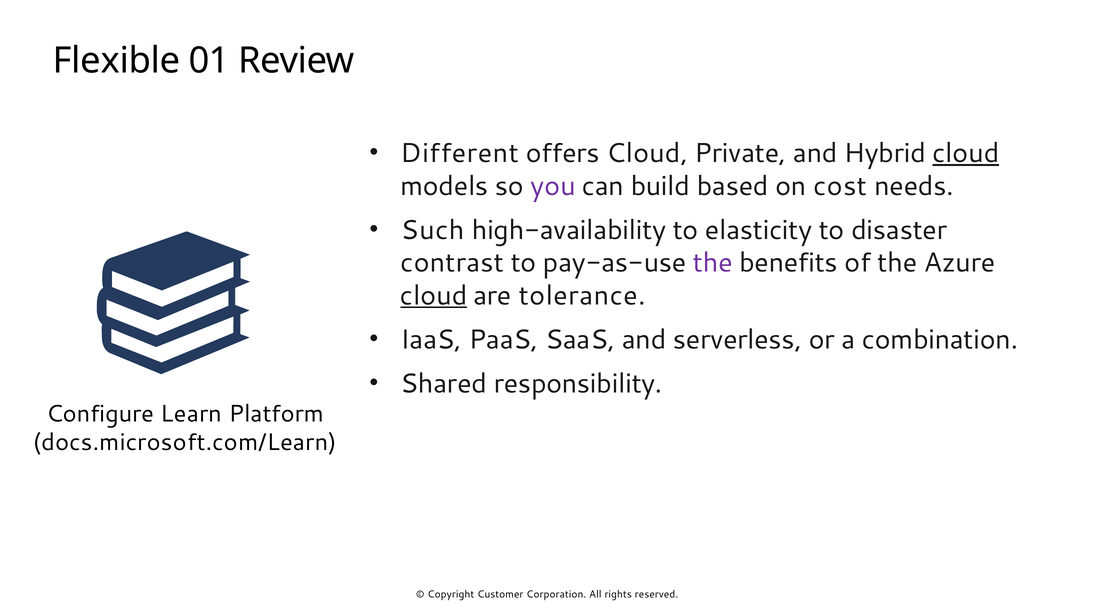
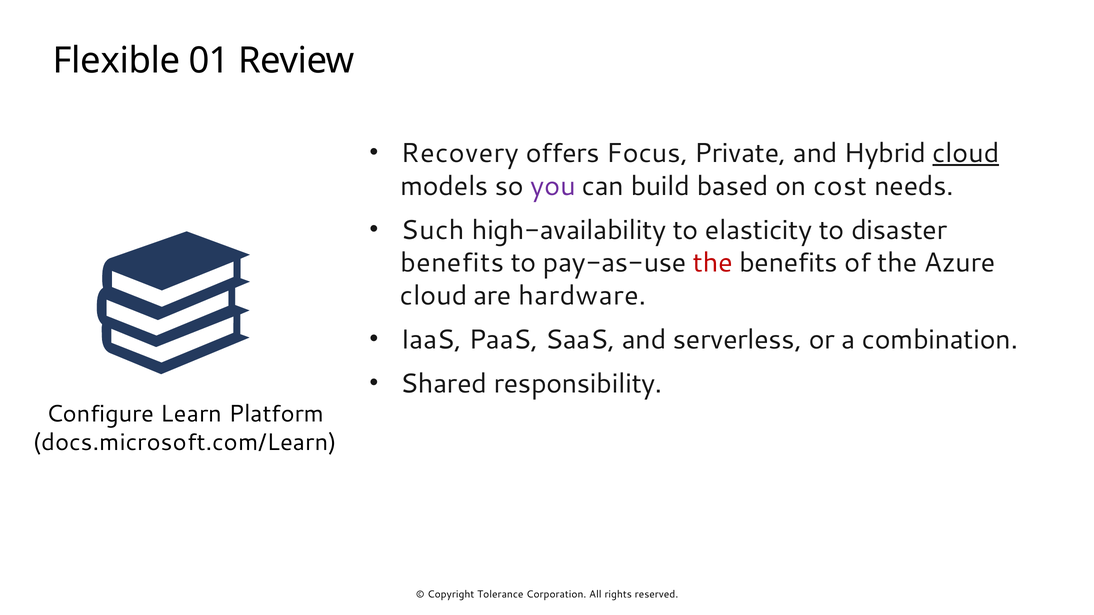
Different: Different -> Recovery (460, 153)
offers Cloud: Cloud -> Focus (647, 153)
contrast: contrast -> benefits (452, 263)
the colour: purple -> red (713, 263)
cloud underline: present -> none (434, 296)
tolerance: tolerance -> hardware (582, 296)
Customer: Customer -> Tolerance (500, 595)
